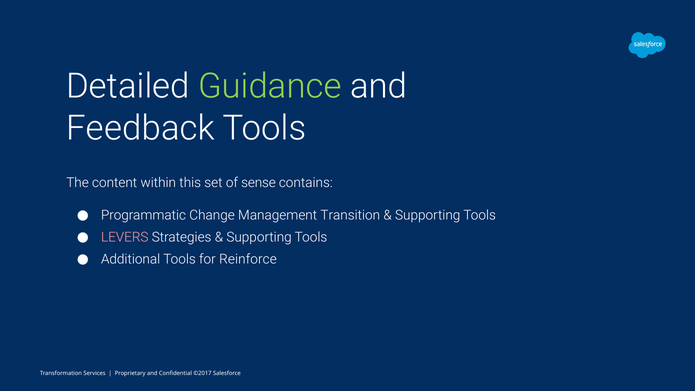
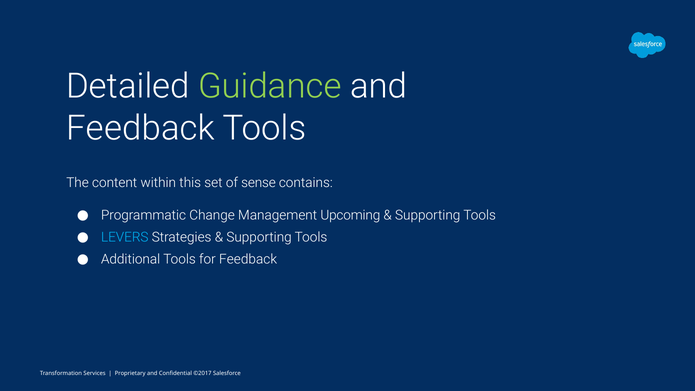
Transition: Transition -> Upcoming (350, 215)
LEVERS colour: pink -> light blue (125, 237)
for Reinforce: Reinforce -> Feedback (248, 259)
